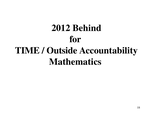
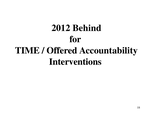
Outside: Outside -> Offered (62, 50)
Mathematics: Mathematics -> Interventions (75, 62)
